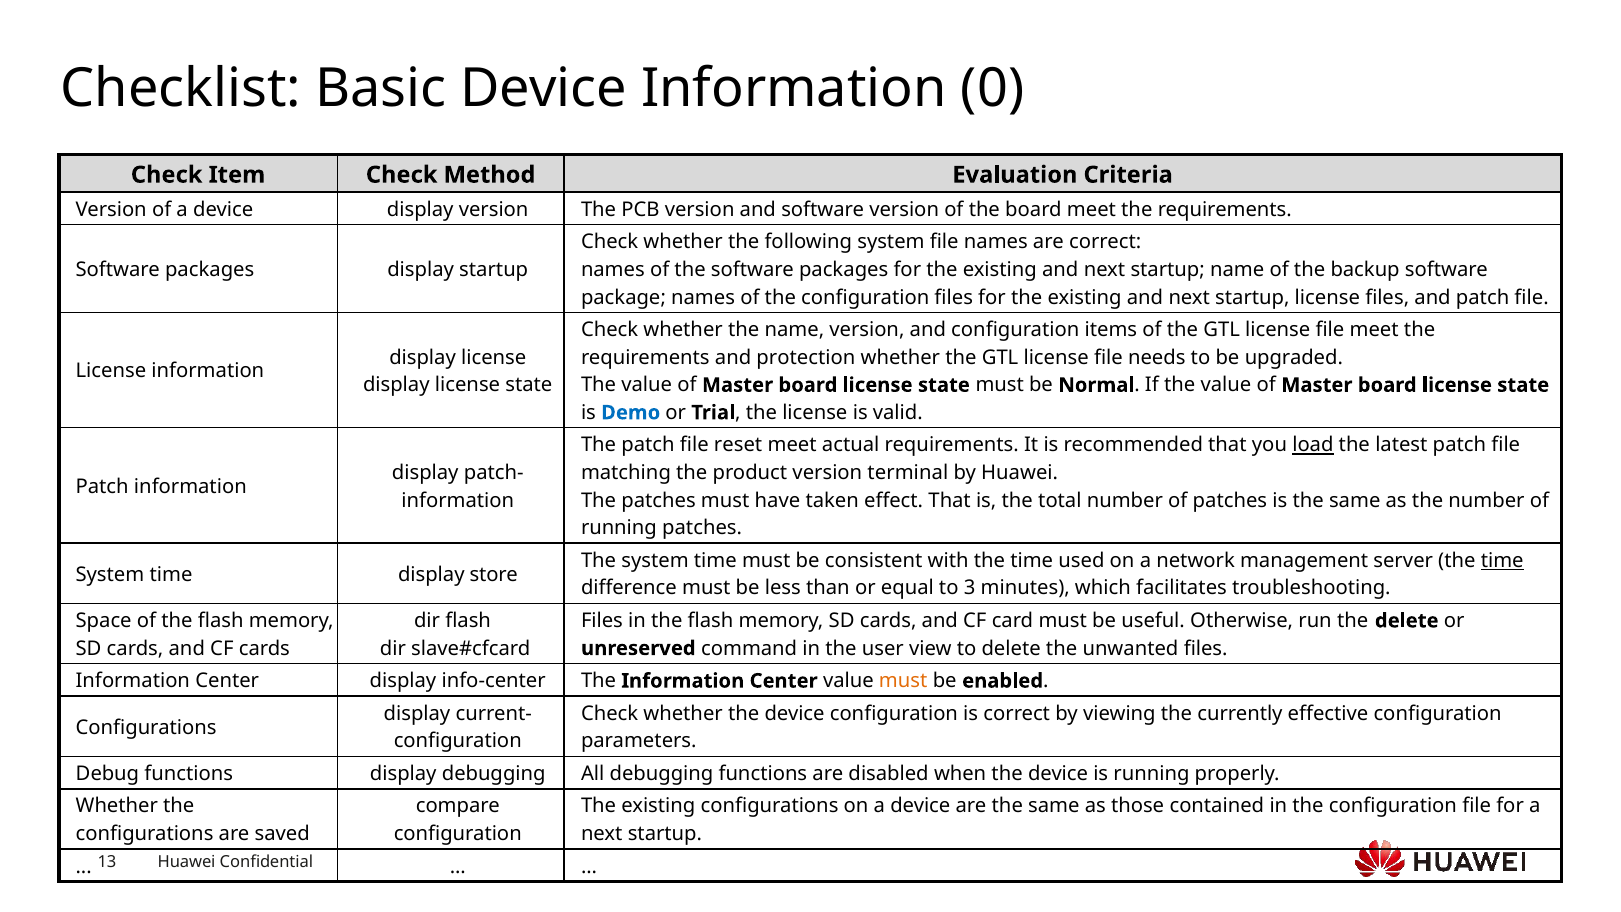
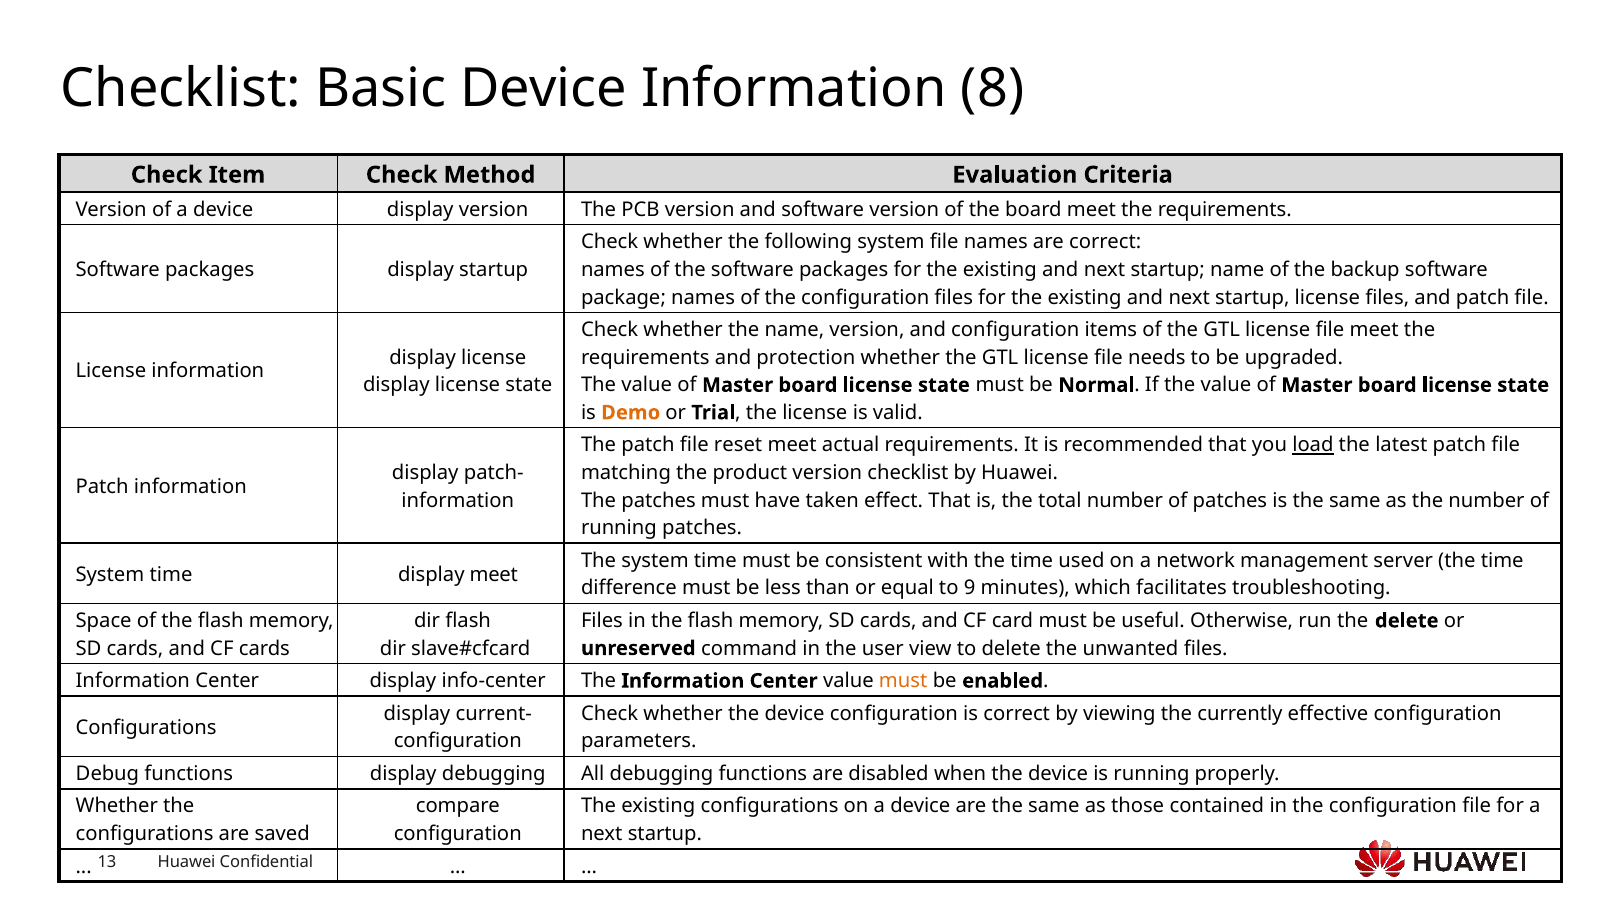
0: 0 -> 8 (993, 88)
Demo colour: blue -> orange (631, 413)
version terminal: terminal -> checklist (908, 473)
time underline: present -> none (1502, 560)
display store: store -> meet (494, 574)
3: 3 -> 9 (970, 588)
